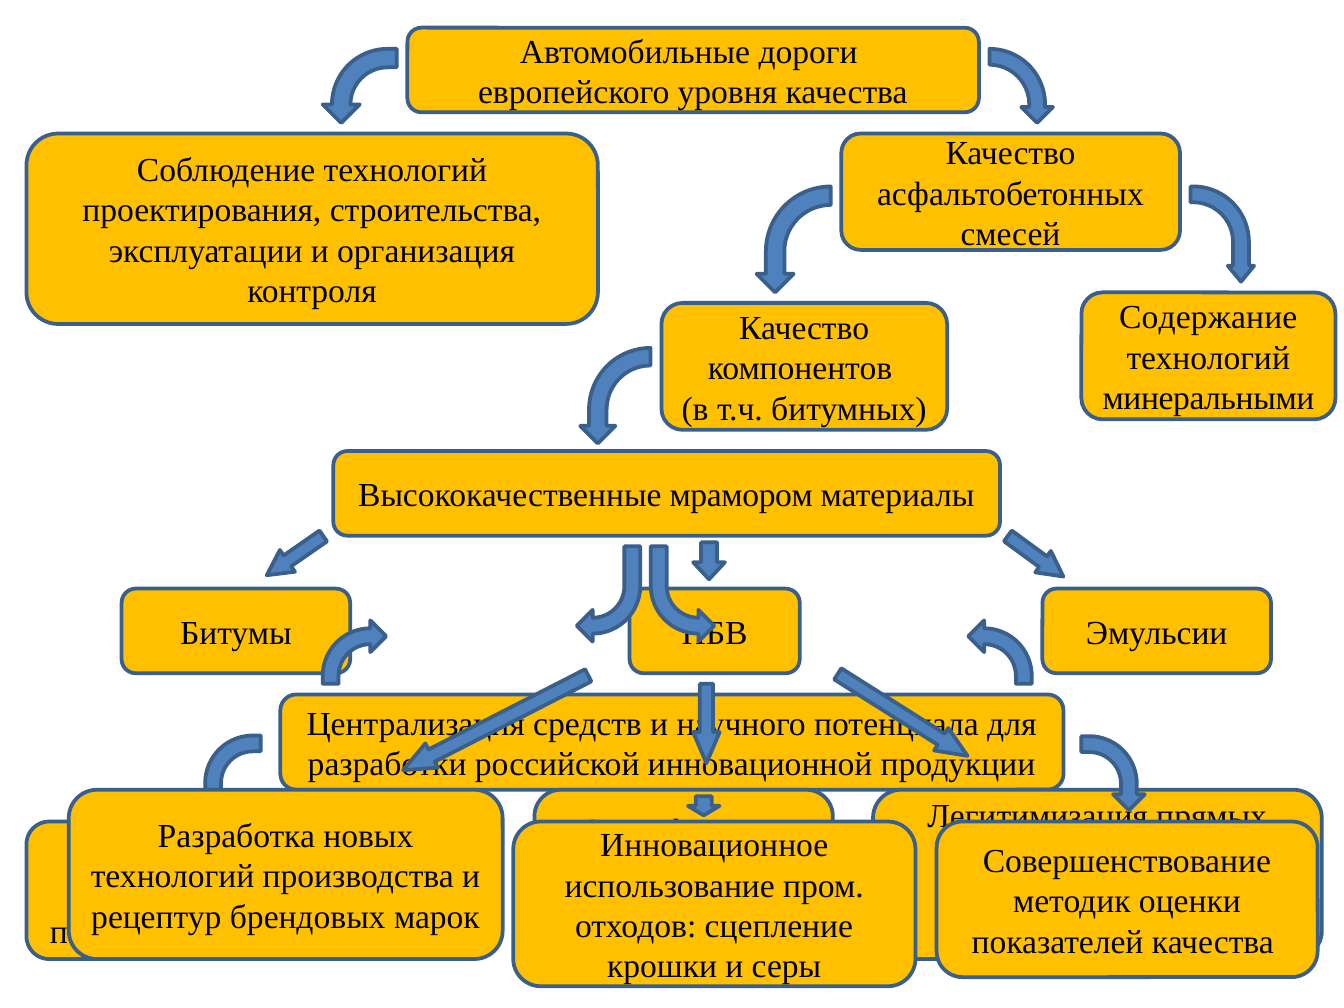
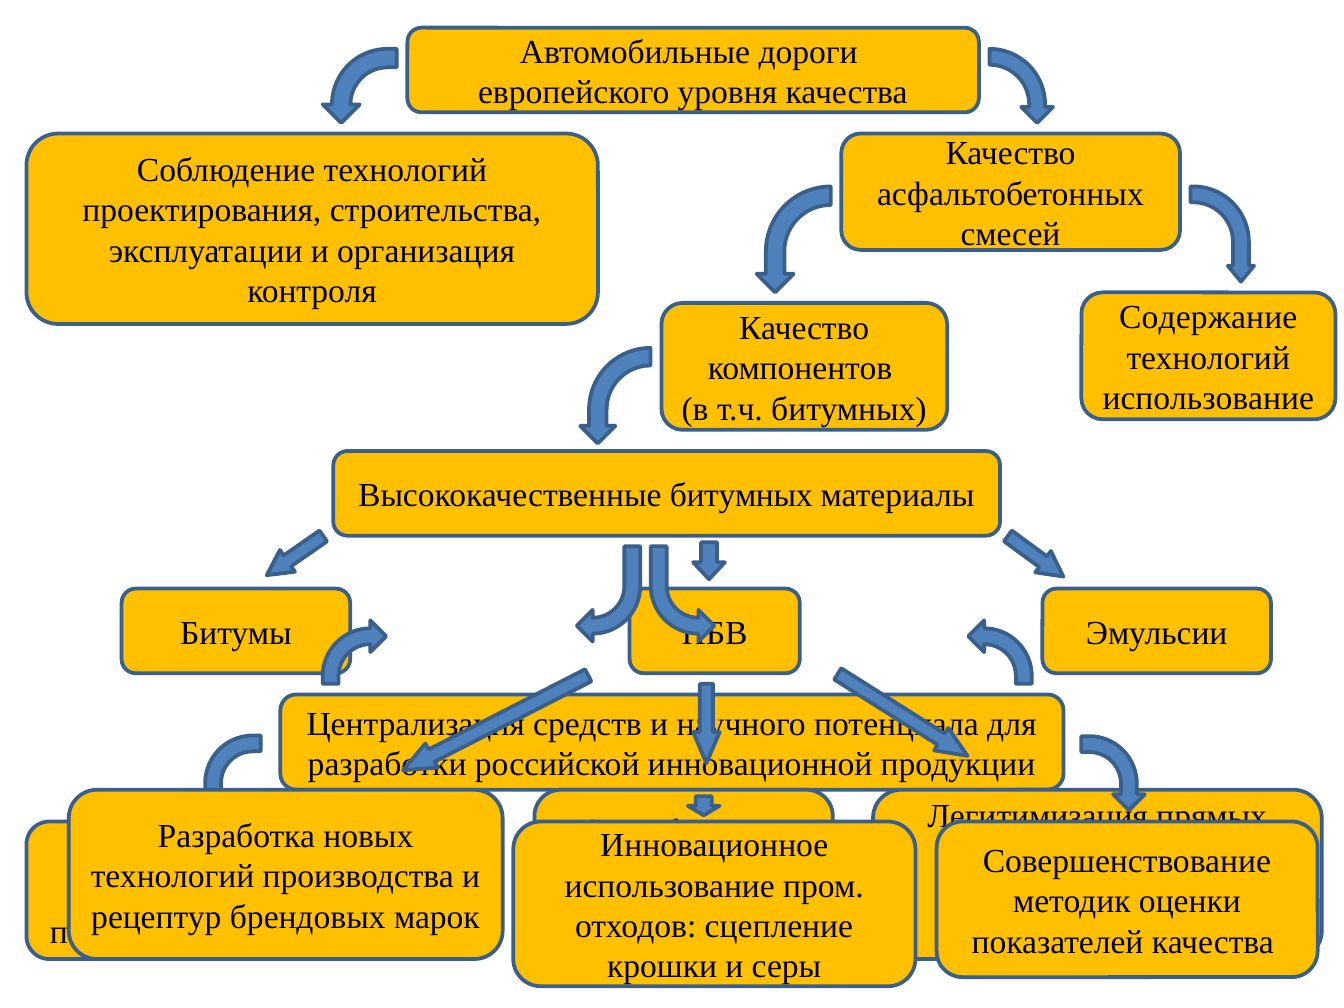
минеральными: минеральными -> использование (1208, 399)
Высококачественные мрамором: мрамором -> битумных (741, 496)
